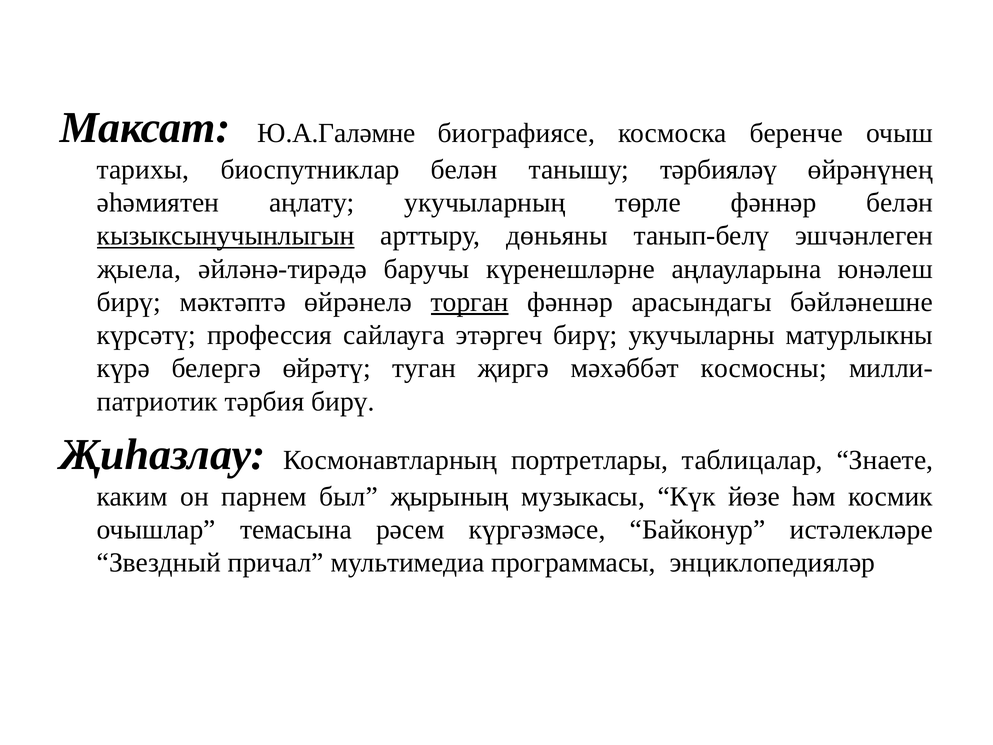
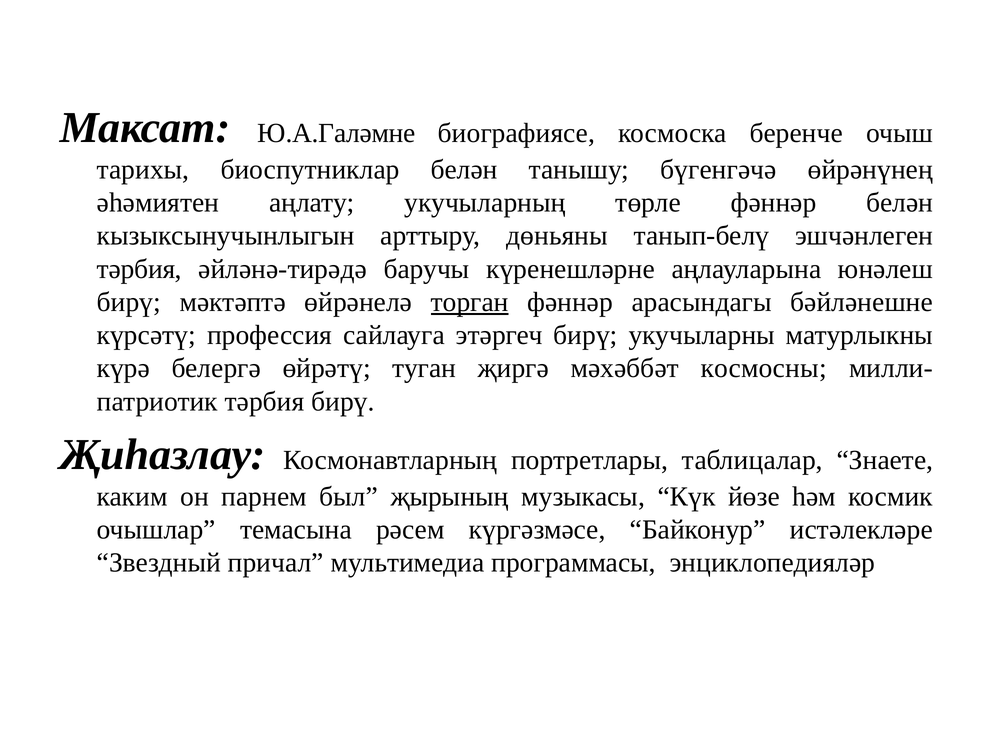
тәрбияләү: тәрбияләү -> бүгенгәчә (718, 170)
кызыксынучынлыгын underline: present -> none (226, 236)
җыела: җыела -> тәрбия (139, 269)
